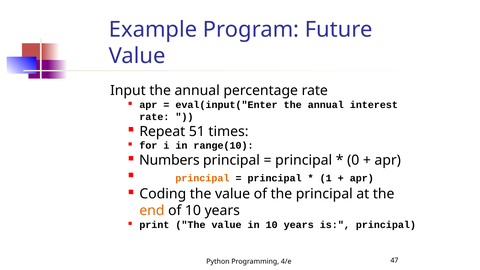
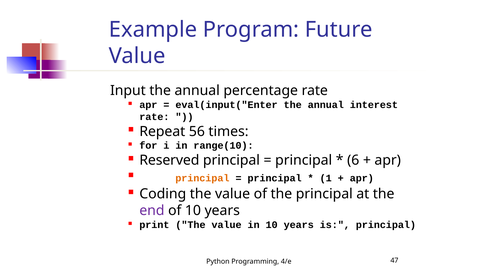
51: 51 -> 56 (197, 131)
Numbers: Numbers -> Reserved (169, 160)
0: 0 -> 6 (353, 160)
end colour: orange -> purple (152, 211)
